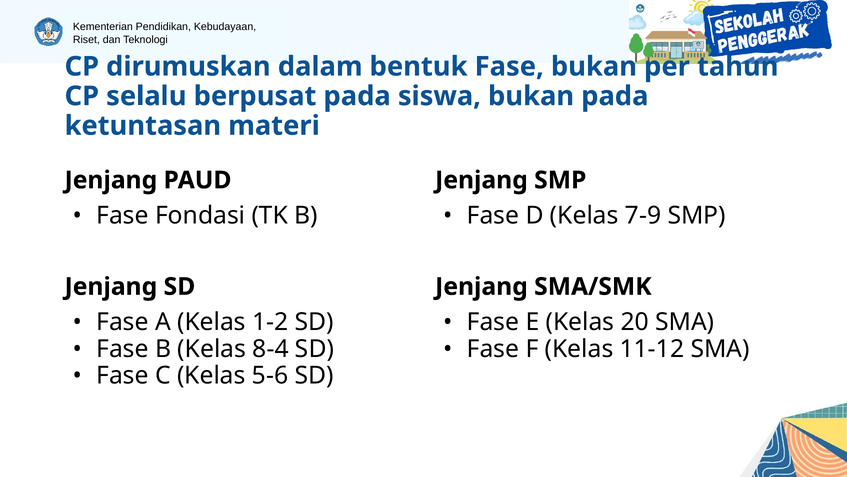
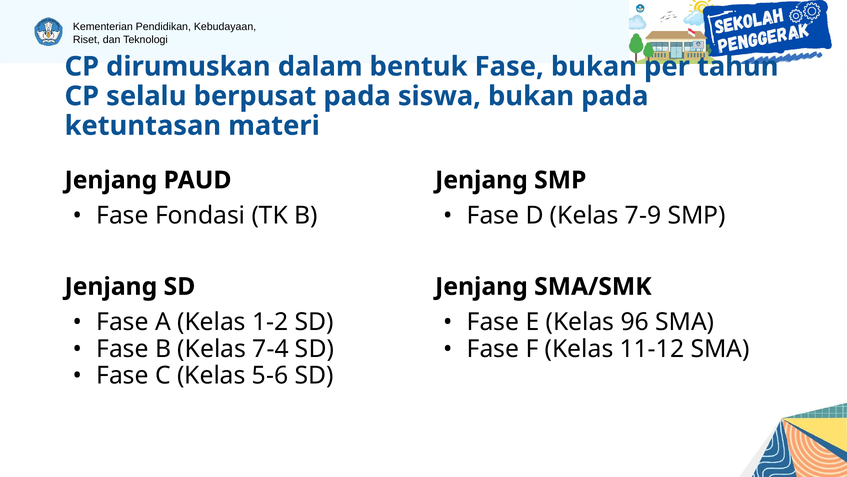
20: 20 -> 96 (635, 322)
8-4: 8-4 -> 7-4 (271, 348)
